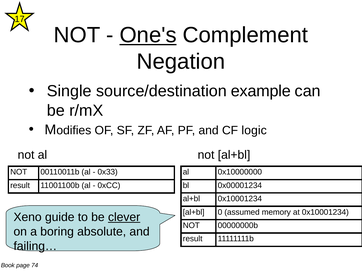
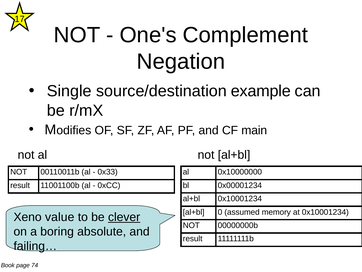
One's underline: present -> none (148, 35)
logic: logic -> main (254, 130)
guide: guide -> value (60, 217)
